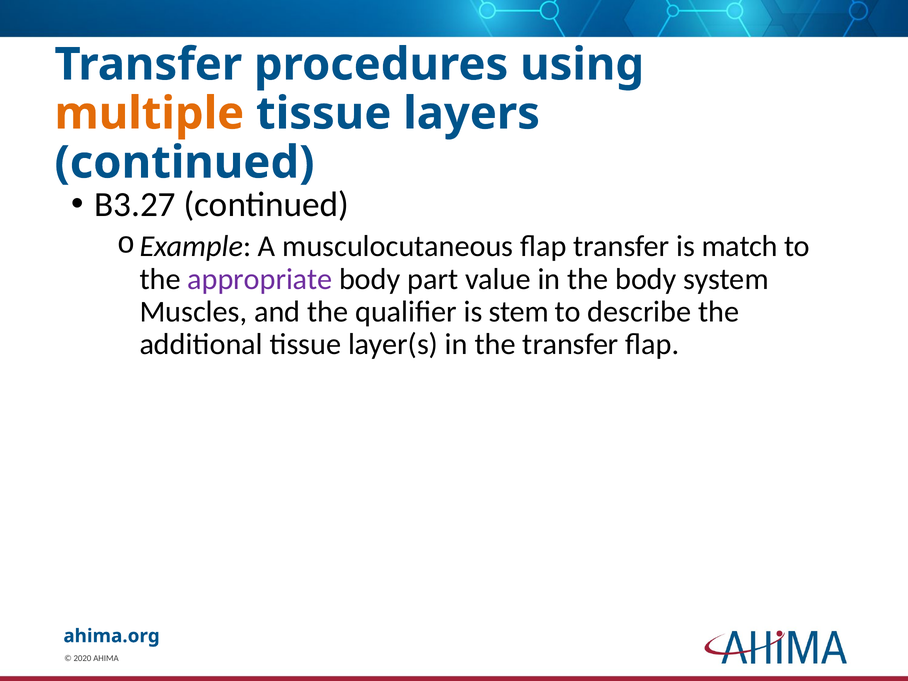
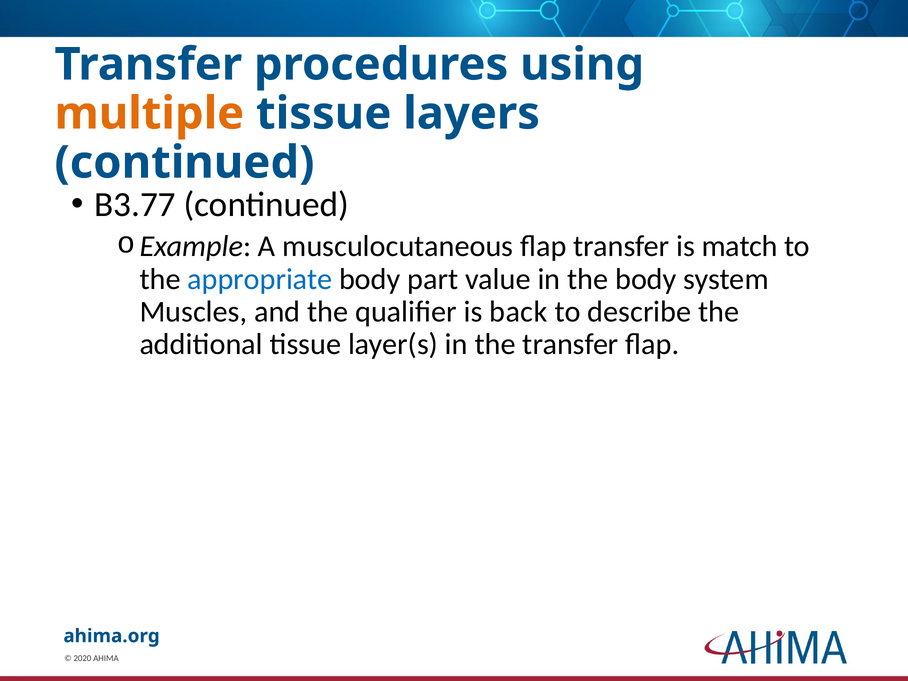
B3.27: B3.27 -> B3.77 (135, 205)
appropriate colour: purple -> blue (260, 279)
stem: stem -> back (518, 312)
